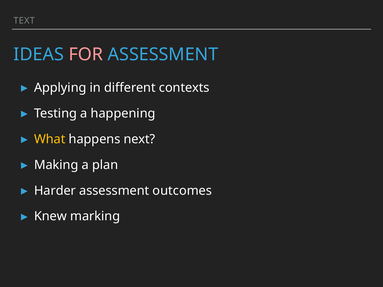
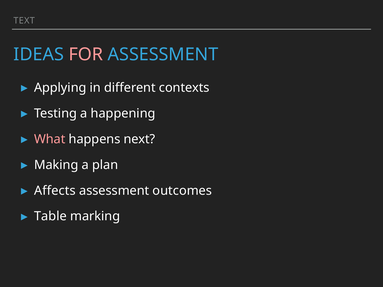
What colour: yellow -> pink (50, 139)
Harder: Harder -> Affects (55, 191)
Knew: Knew -> Table (50, 216)
